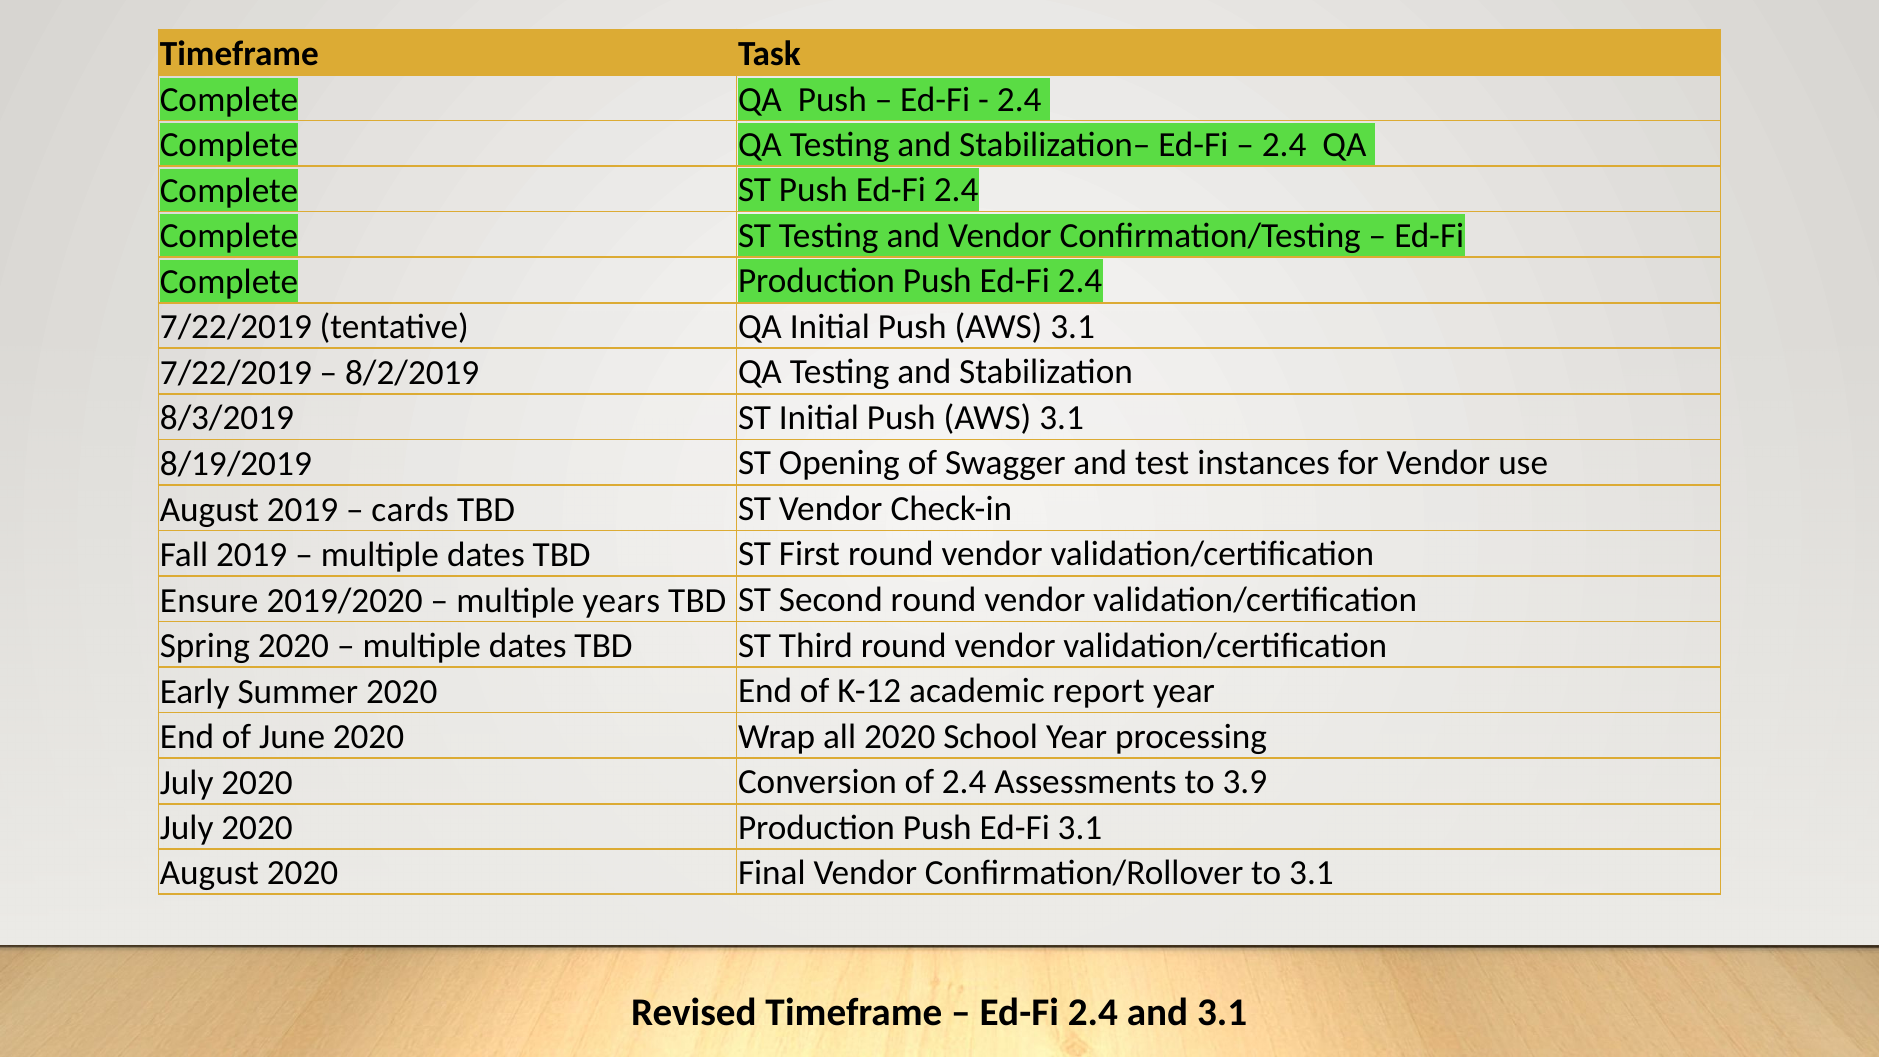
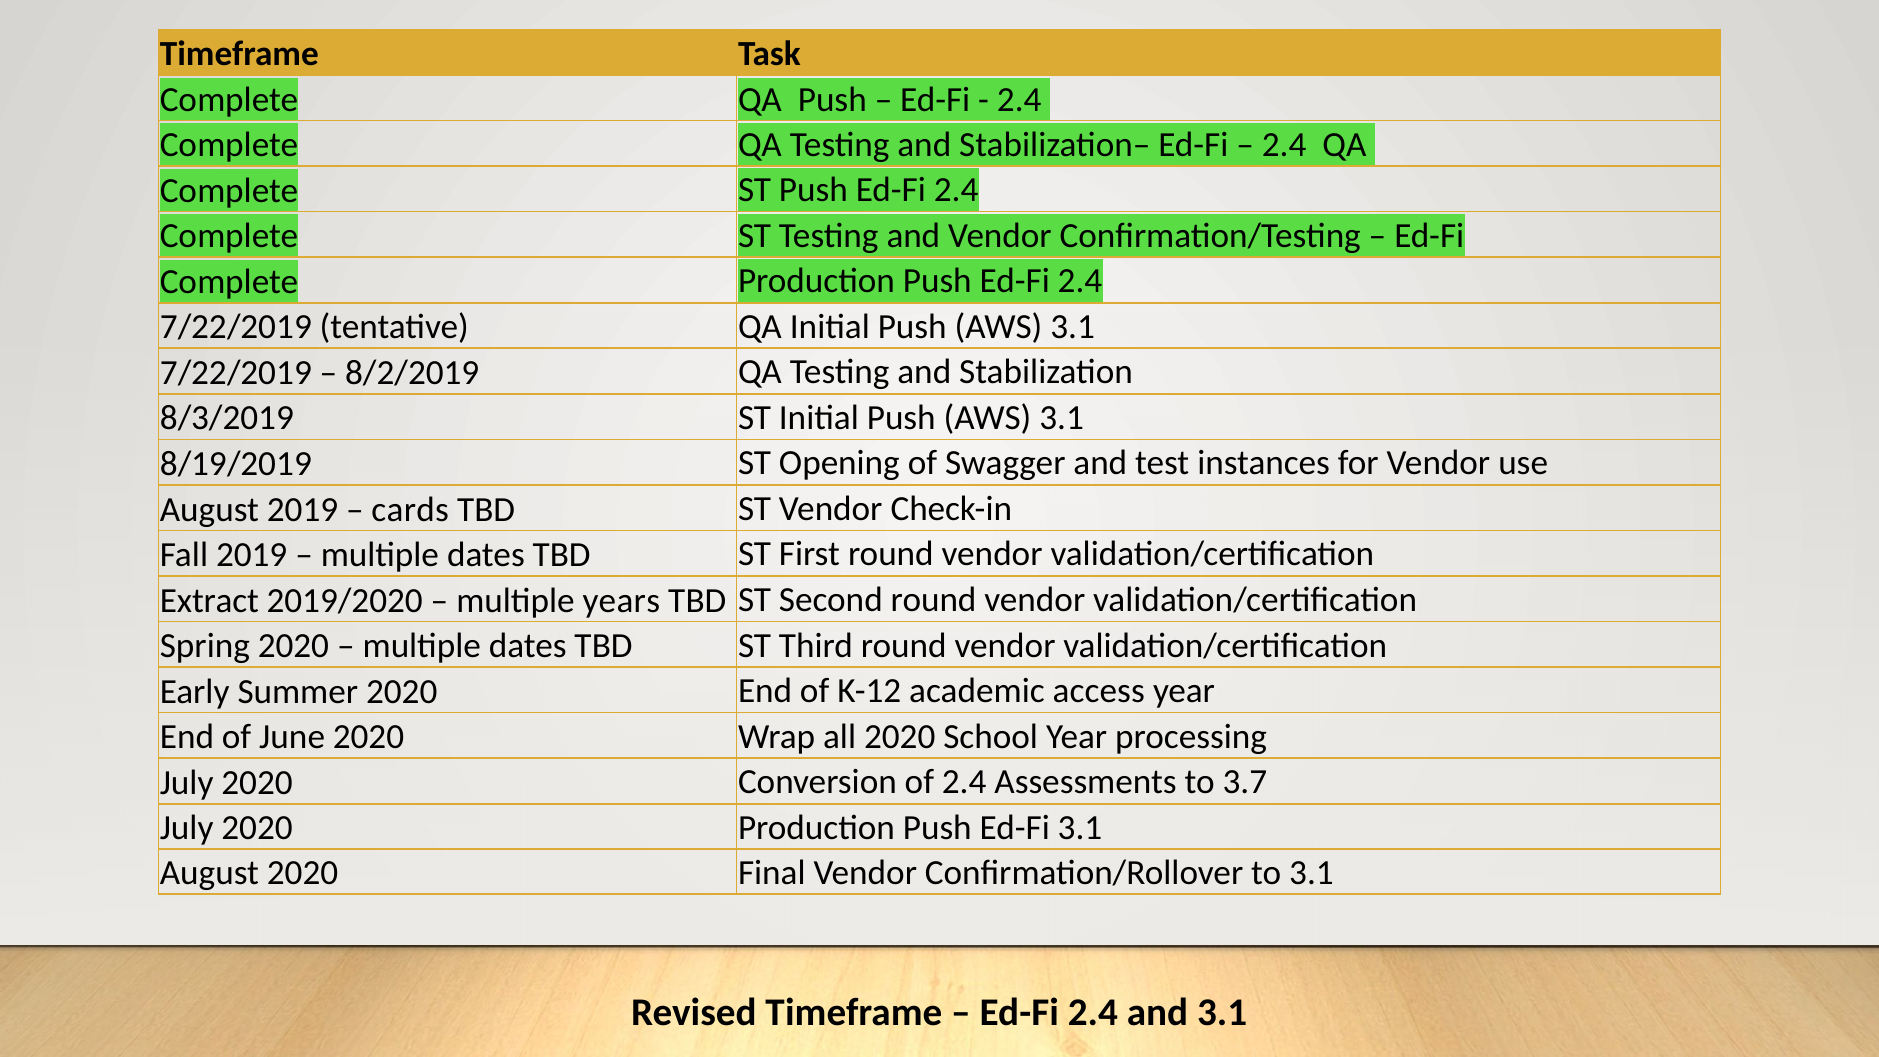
Ensure: Ensure -> Extract (209, 600)
report: report -> access (1099, 691)
3.9: 3.9 -> 3.7 (1245, 782)
